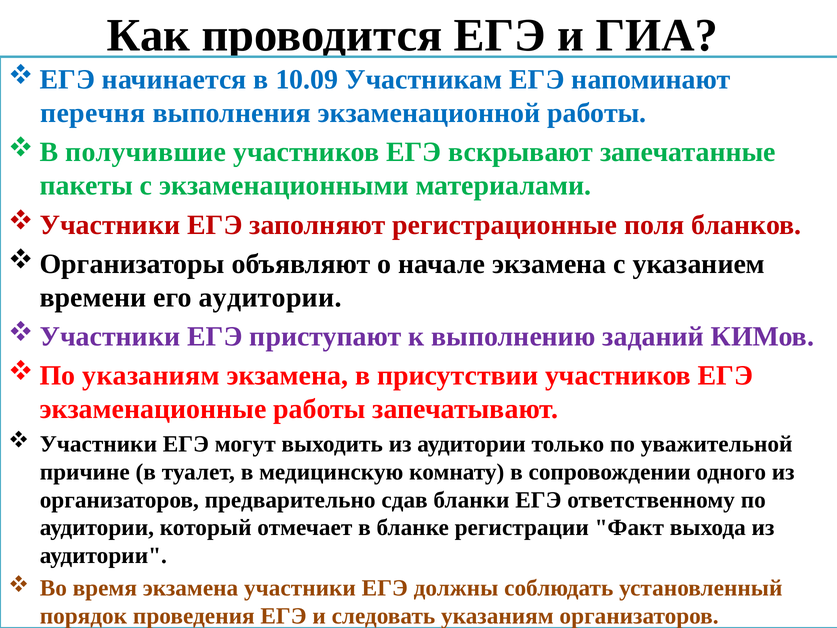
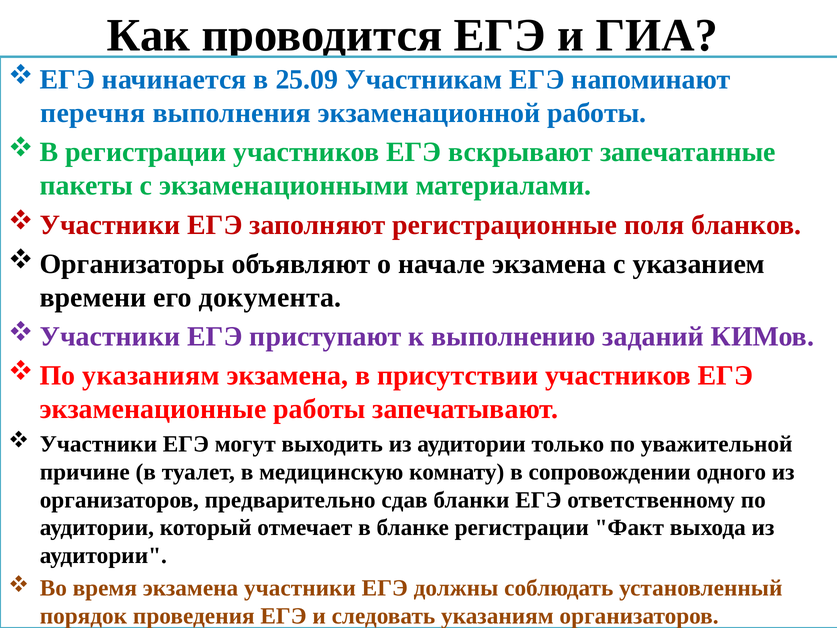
10.09: 10.09 -> 25.09 (307, 80)
получившие: получившие -> регистрации (146, 152)
его аудитории: аудитории -> документа (270, 297)
